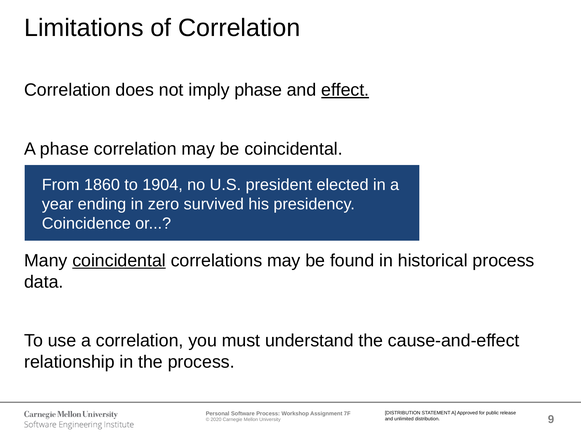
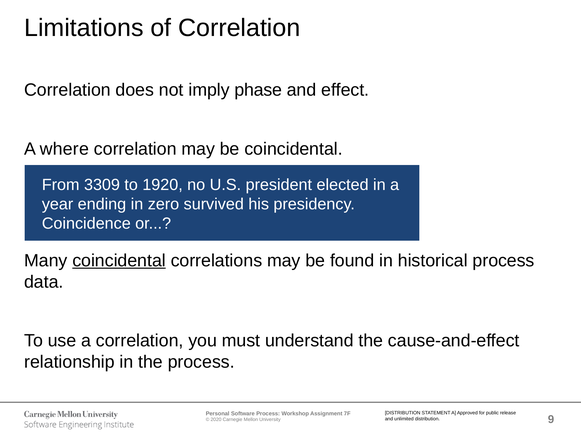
effect underline: present -> none (345, 90)
A phase: phase -> where (64, 149)
1860: 1860 -> 3309 (102, 185)
1904: 1904 -> 1920 (163, 185)
